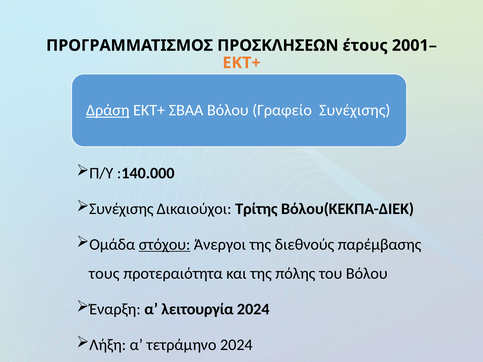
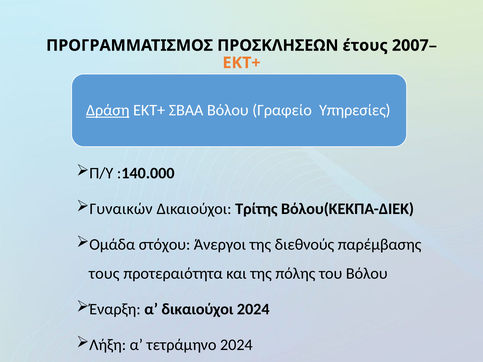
2001–: 2001– -> 2007– (414, 45)
Γραφείο Συνέχισης: Συνέχισης -> Υπηρεσίες (355, 110)
Συνέχισης: Συνέχισης -> Γυναικών (121, 209)
στόχου underline: present -> none (165, 245)
α λειτουργία: λειτουργία -> δικαιούχοι (197, 309)
